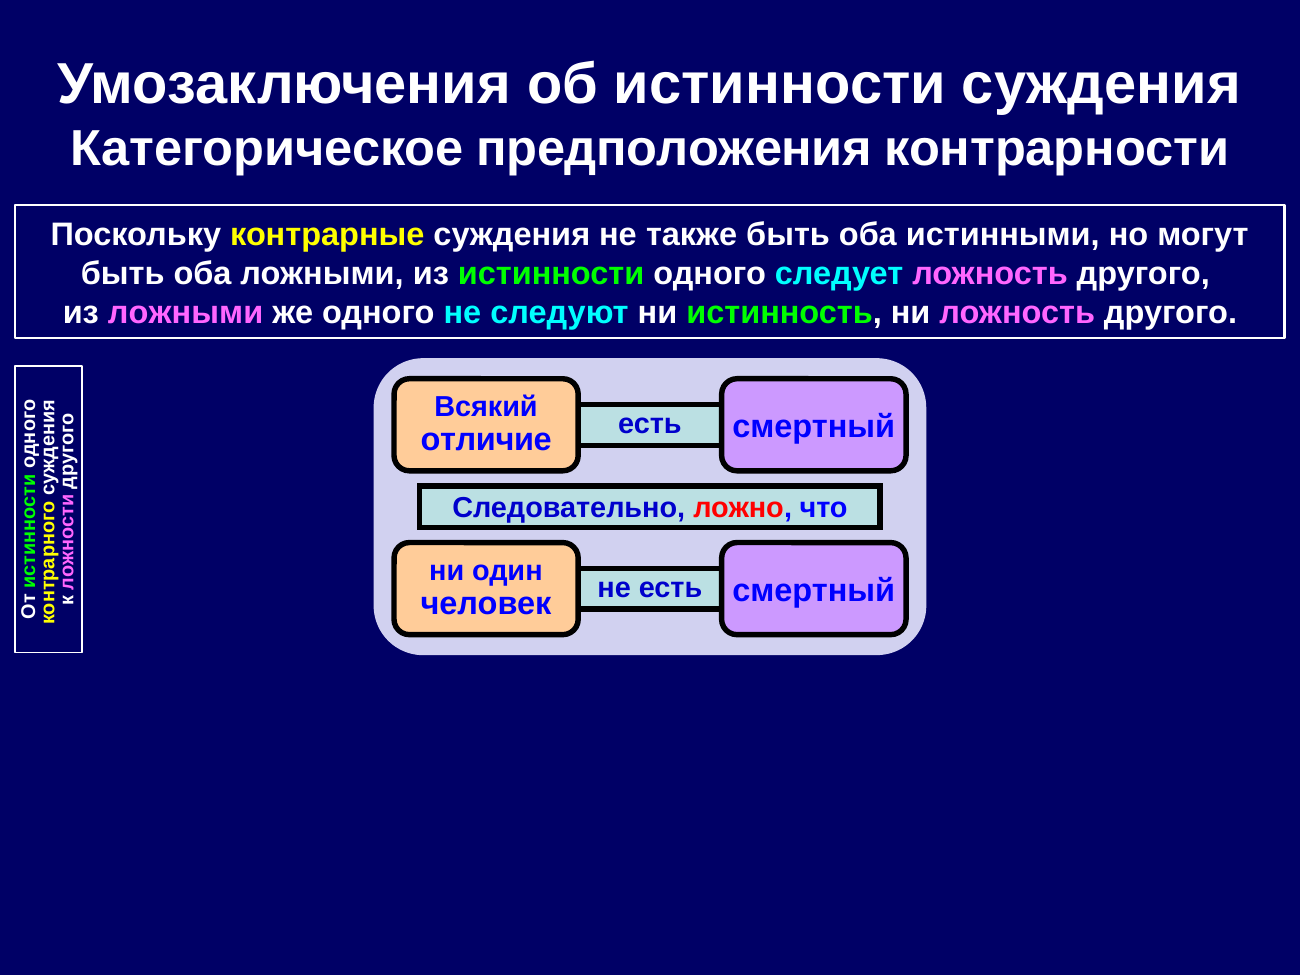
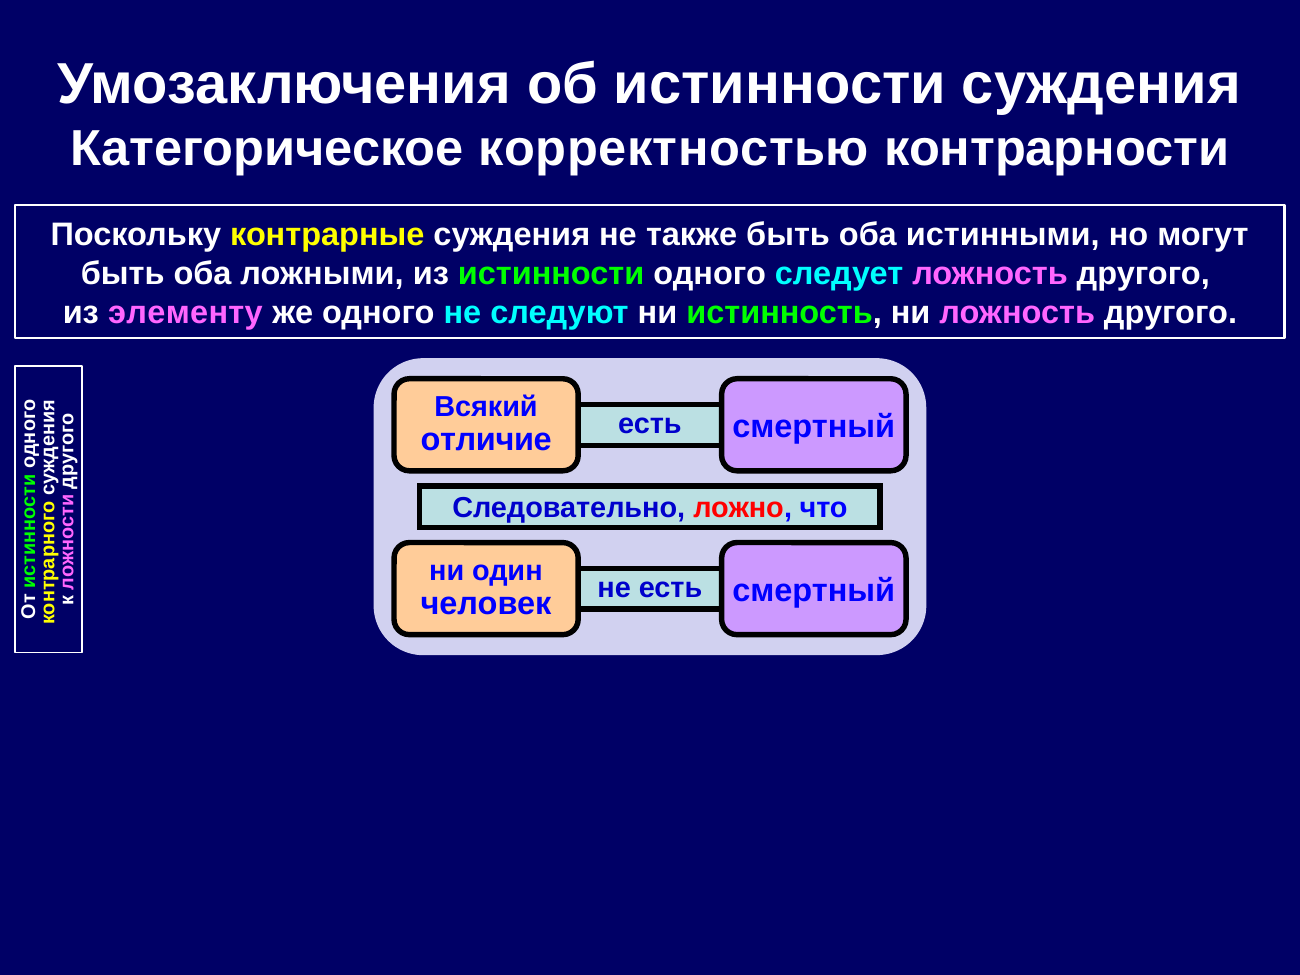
предположения: предположения -> корректностью (674, 148)
из ложными: ложными -> элементу (185, 313)
